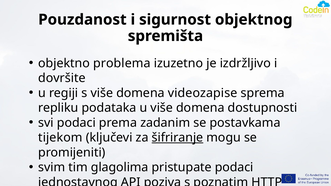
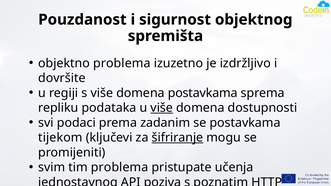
domena videozapise: videozapise -> postavkama (203, 93)
više underline: none -> present (162, 108)
tim glagolima: glagolima -> problema (120, 168)
pristupate podaci: podaci -> učenja (234, 168)
